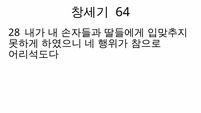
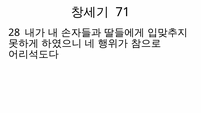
64: 64 -> 71 (123, 12)
